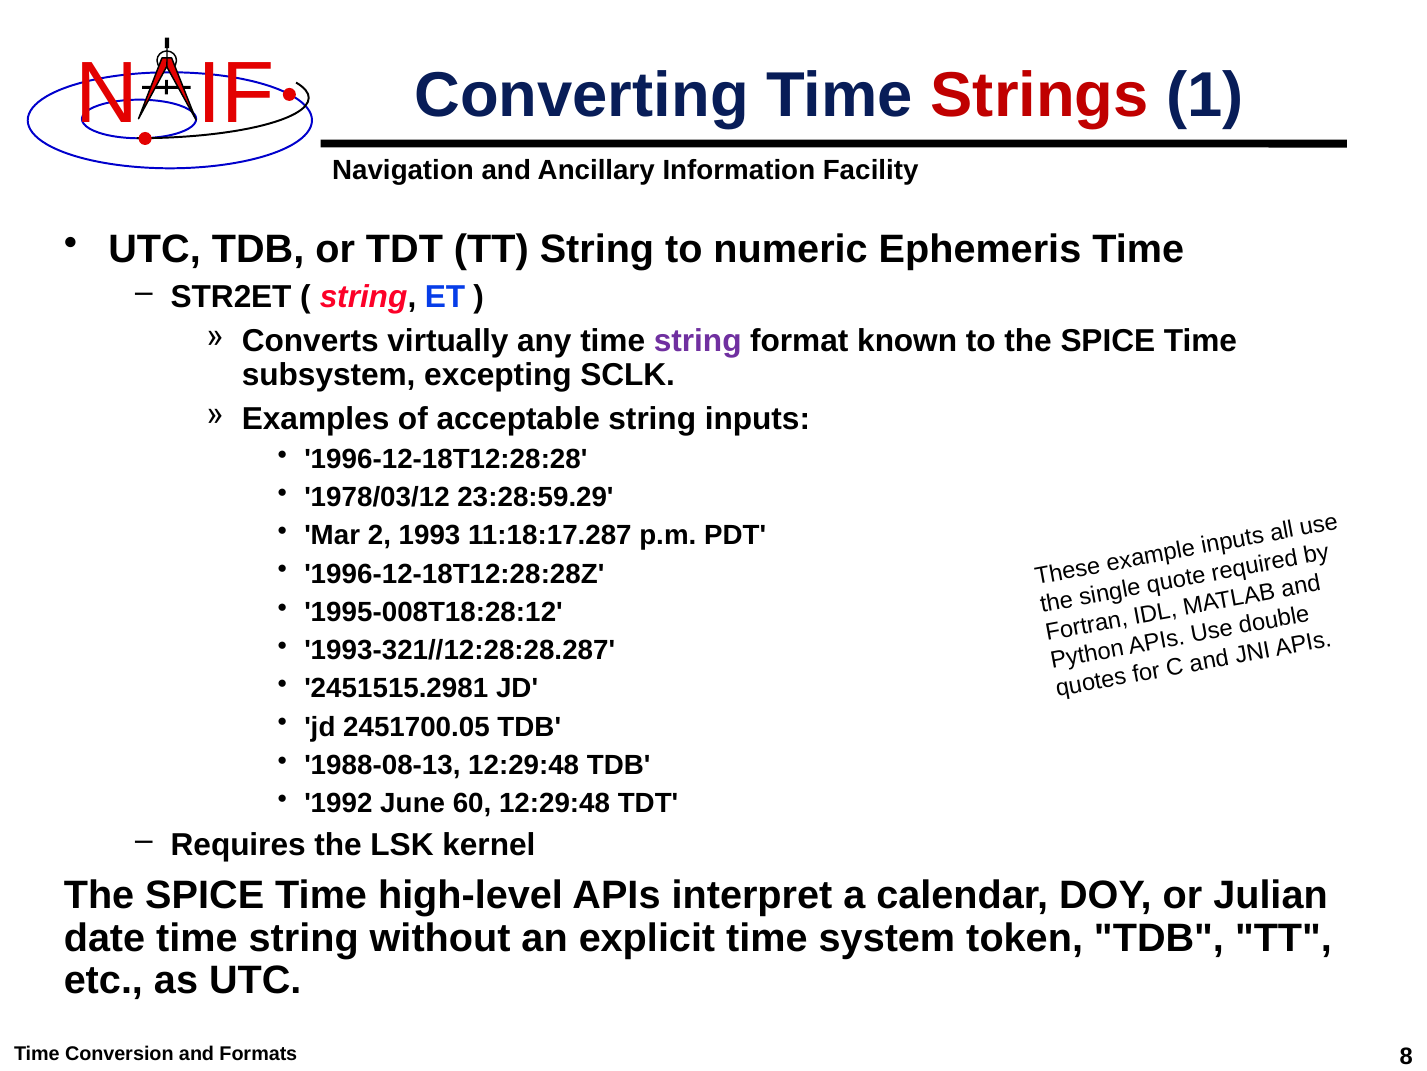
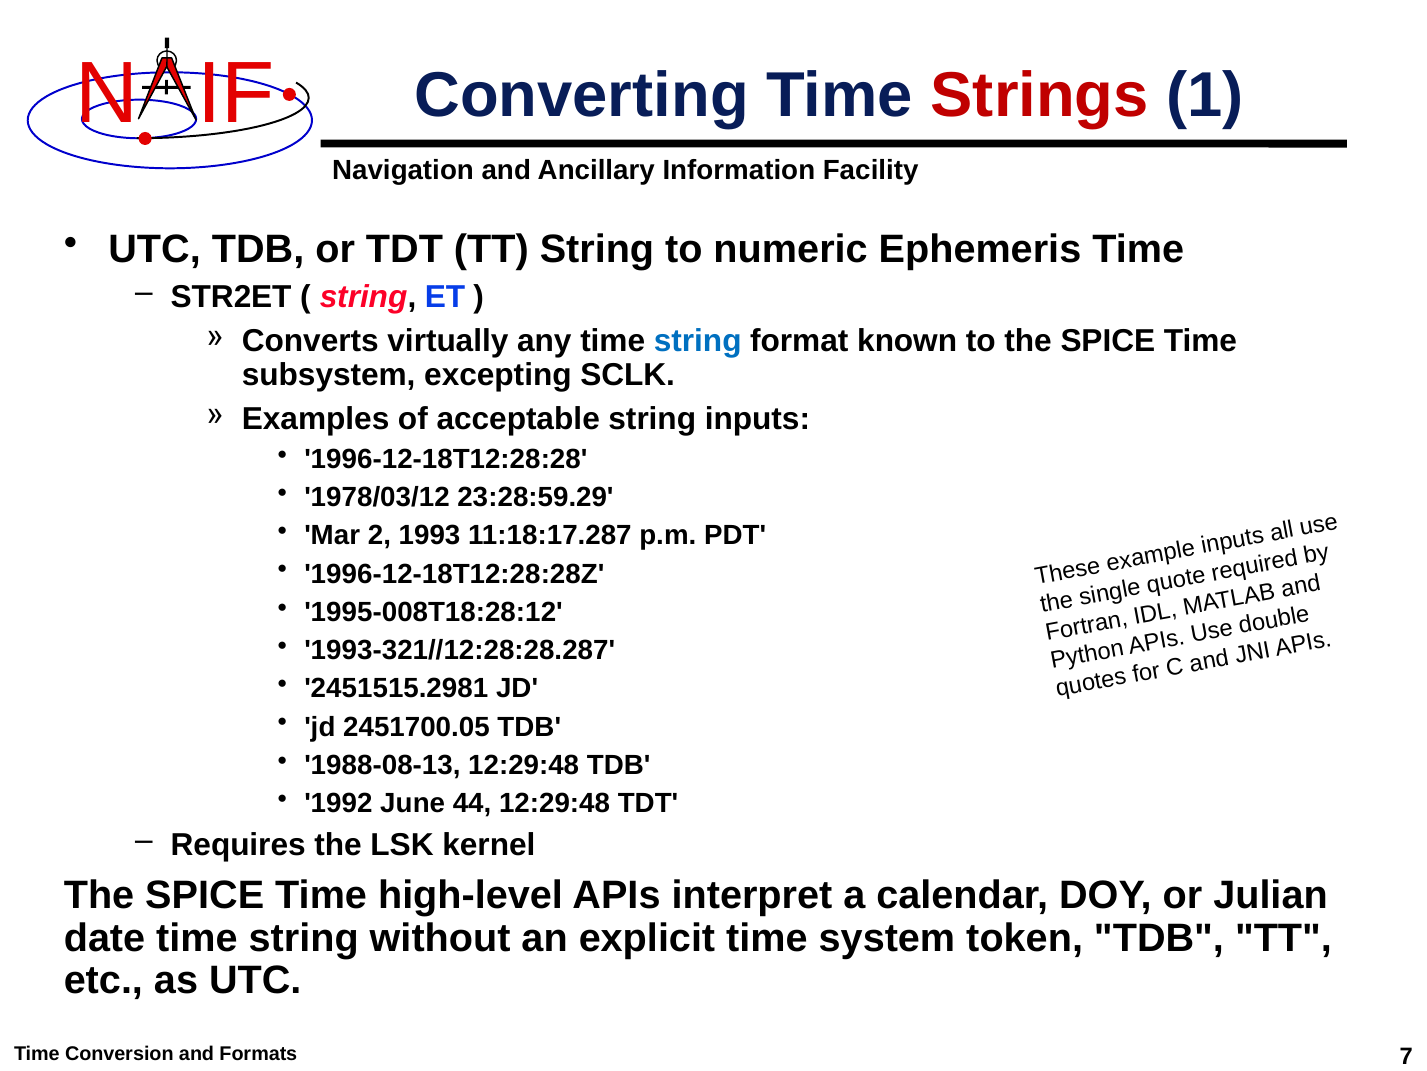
string colour: purple -> blue (698, 341)
60: 60 -> 44 (472, 803)
8: 8 -> 7 (1406, 1056)
